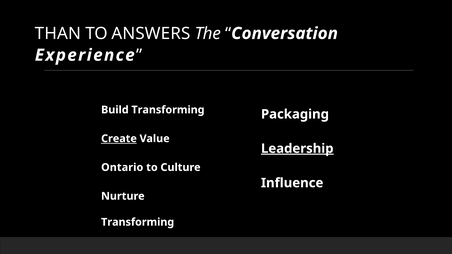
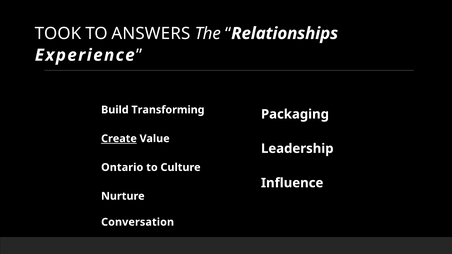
THAN: THAN -> TOOK (58, 33)
Conversation: Conversation -> Relationships (285, 33)
Leadership underline: present -> none (297, 149)
Transforming: Transforming -> Conversation (138, 222)
